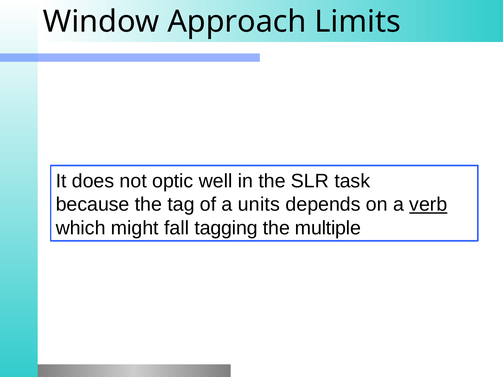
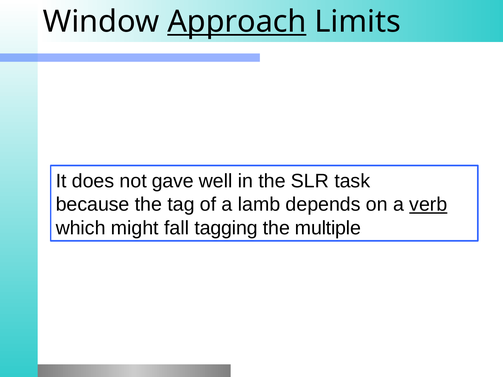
Approach underline: none -> present (237, 22)
optic: optic -> gave (173, 181)
units: units -> lamb (259, 205)
